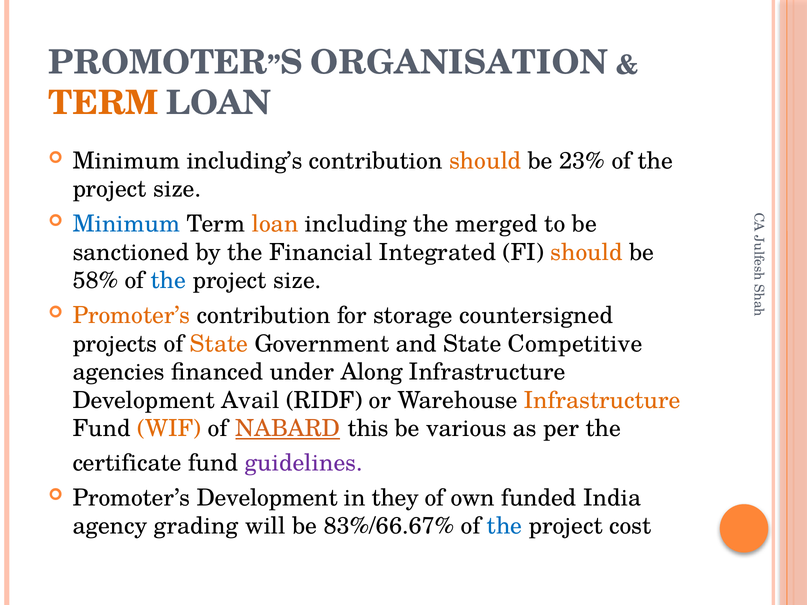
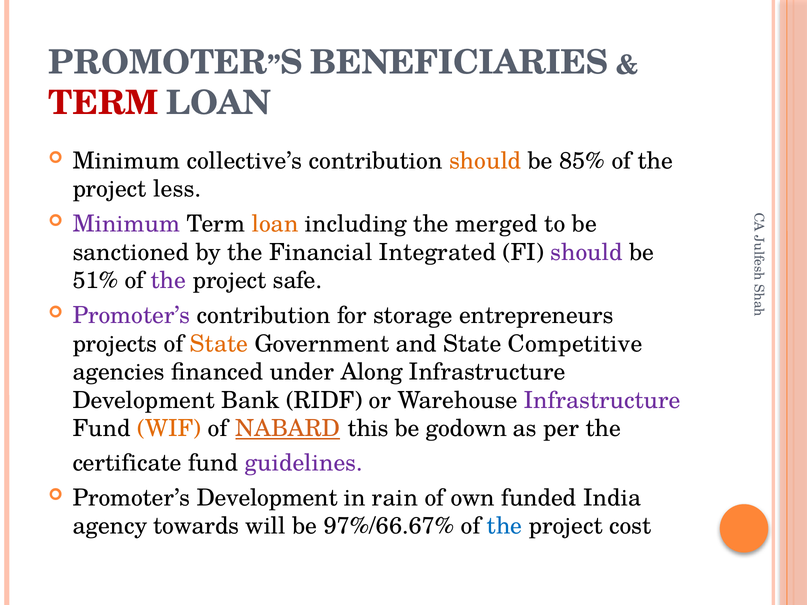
ORGANISATION: ORGANISATION -> BENEFICIARIES (459, 63)
TERM colour: orange -> red (103, 103)
including’s: including’s -> collective’s (244, 161)
23%: 23% -> 85% (582, 161)
size: size -> less (177, 189)
Minimum colour: blue -> purple (126, 224)
should colour: orange -> purple (586, 252)
58%: 58% -> 51% (95, 281)
the colour: blue -> purple (168, 281)
size: size -> safe (297, 281)
Promoter’s colour: orange -> purple (131, 316)
countersigned: countersigned -> entrepreneurs (536, 316)
Avail: Avail -> Bank (250, 400)
Infrastructure colour: orange -> purple (602, 400)
various: various -> godown (466, 429)
they: they -> rain (395, 498)
grading: grading -> towards (196, 526)
83%/66.67%: 83%/66.67% -> 97%/66.67% (389, 526)
